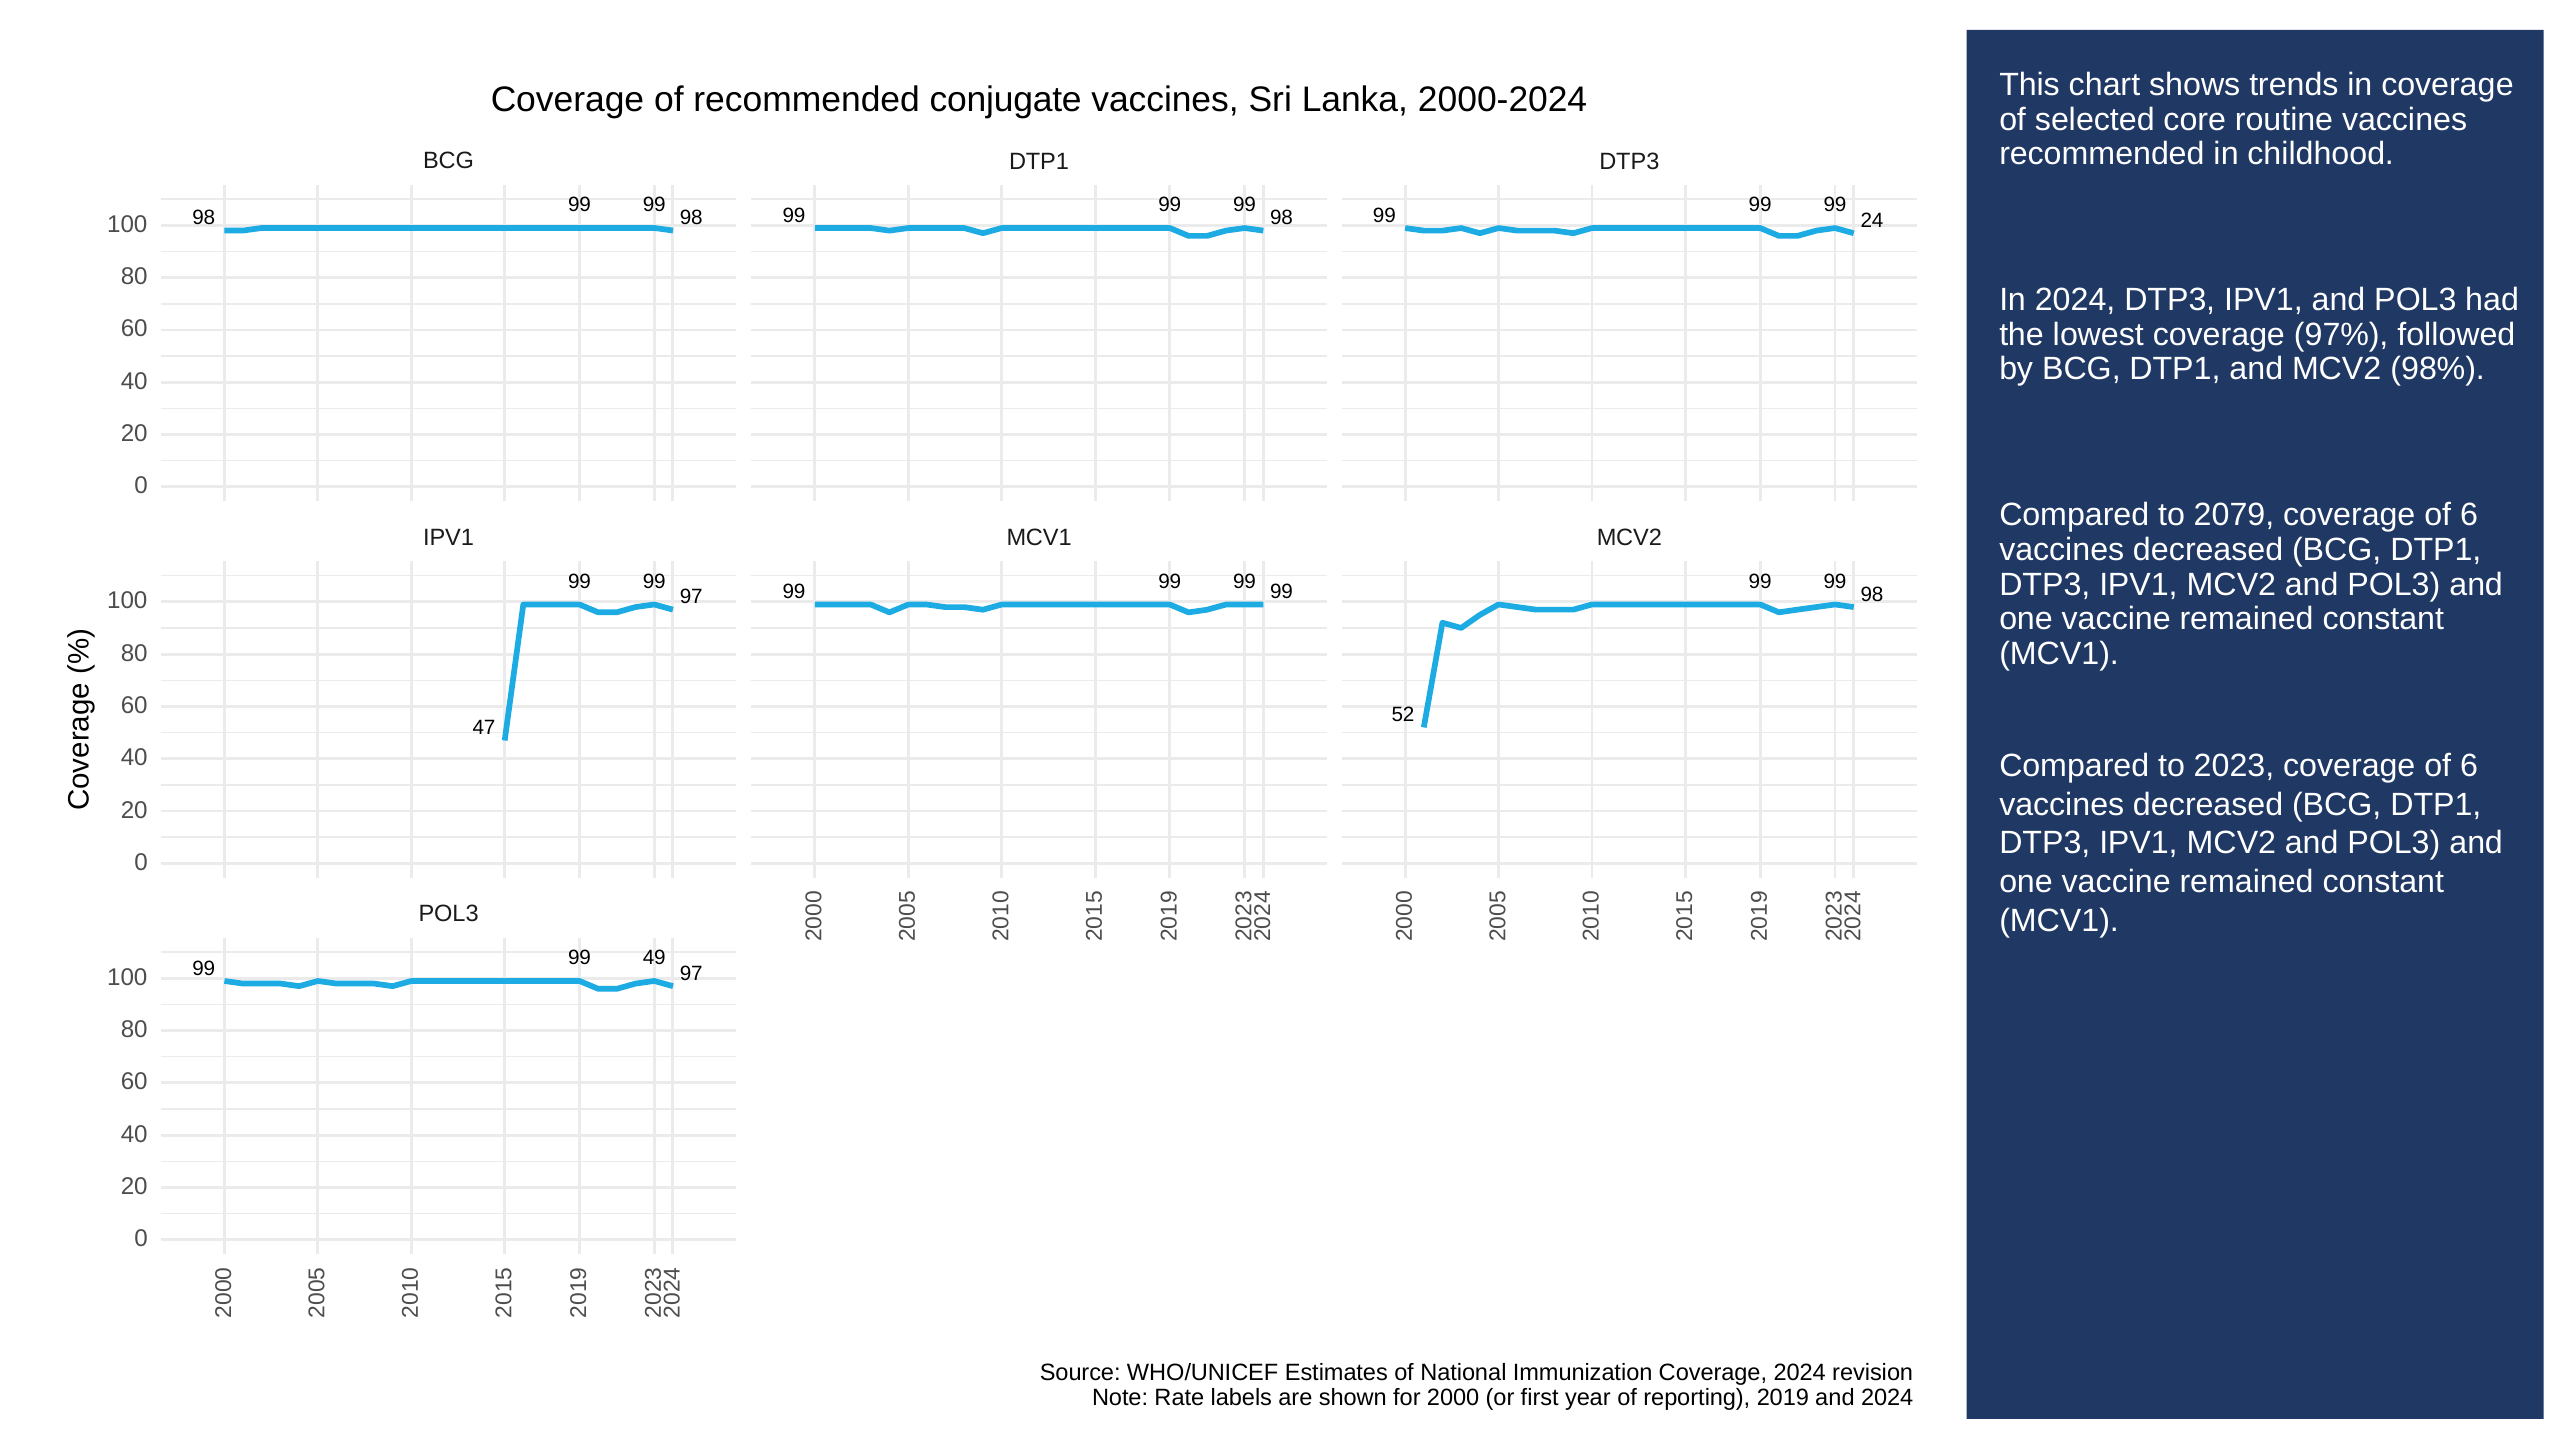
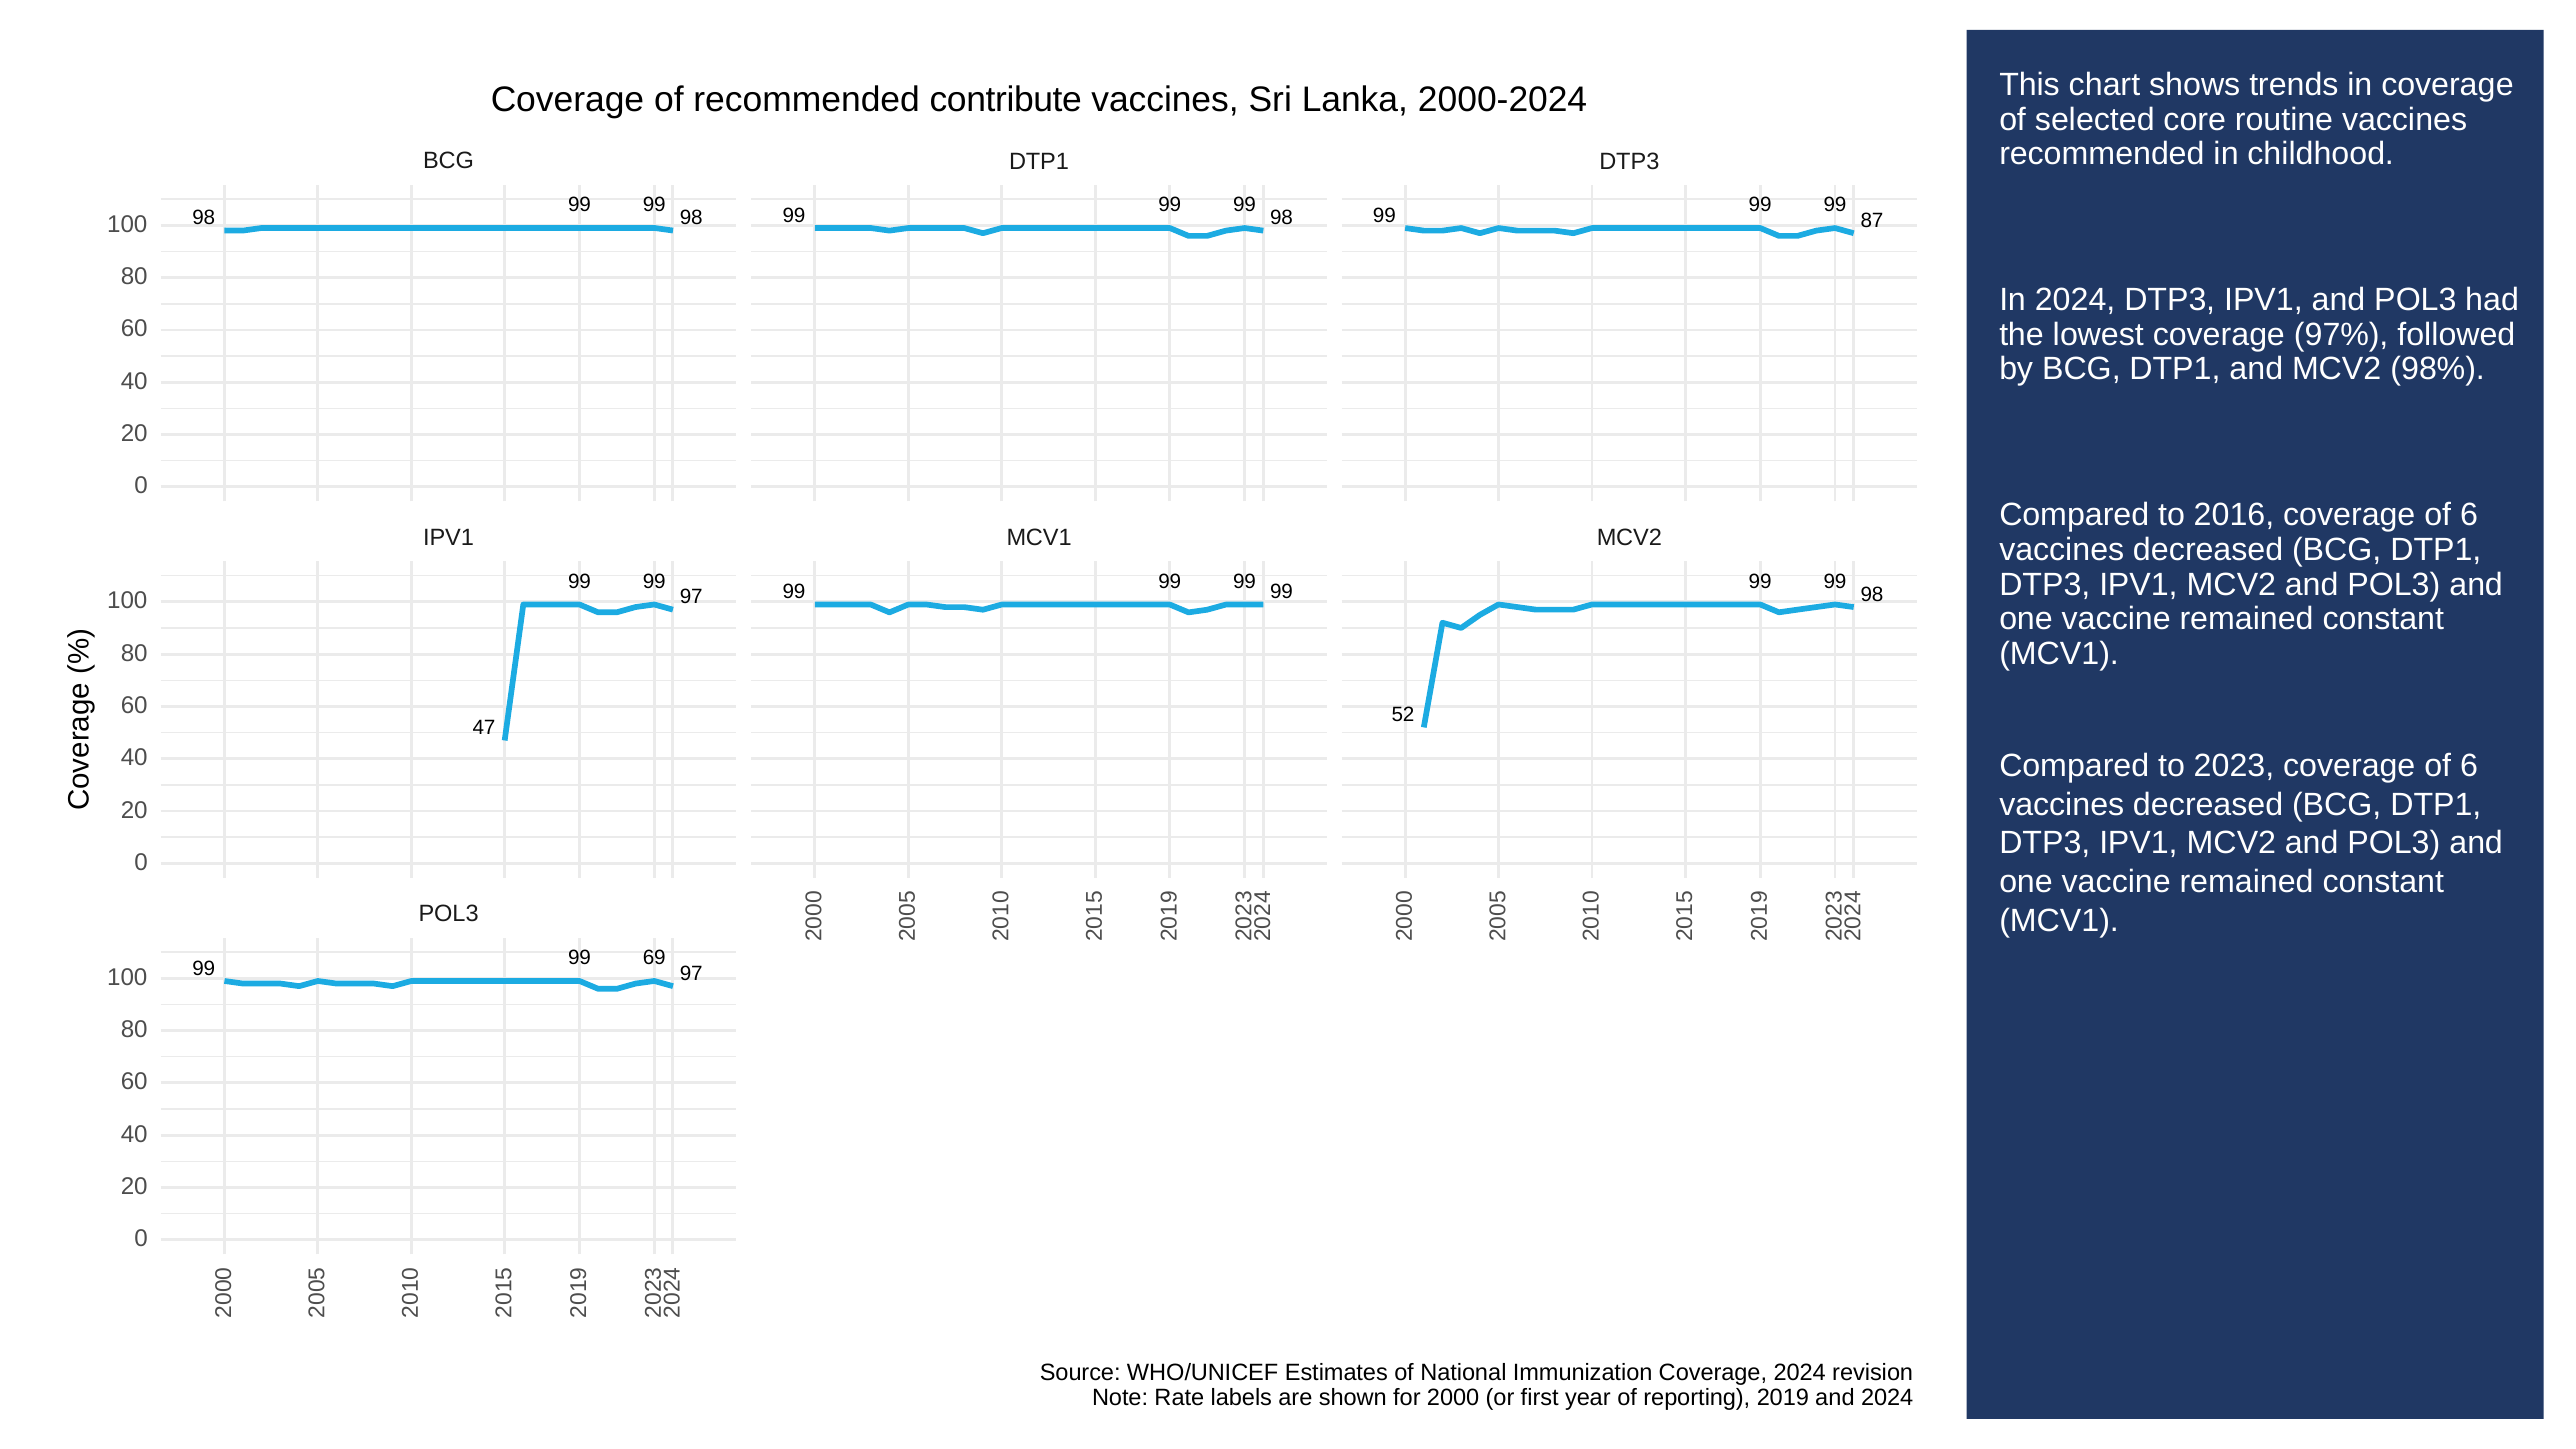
conjugate: conjugate -> contribute (1006, 100)
24: 24 -> 87 (1872, 221)
2079: 2079 -> 2016 (2234, 515)
49: 49 -> 69 (654, 958)
